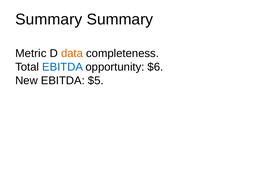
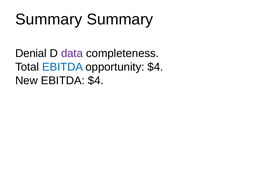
Metric: Metric -> Denial (31, 53)
data colour: orange -> purple (72, 53)
opportunity $6: $6 -> $4 (155, 67)
EBITDA $5: $5 -> $4 (96, 80)
